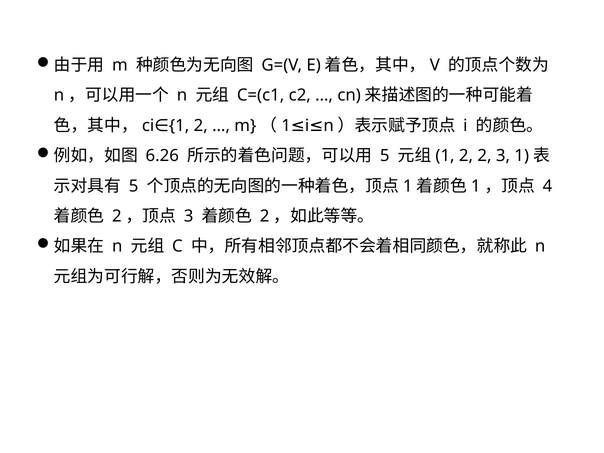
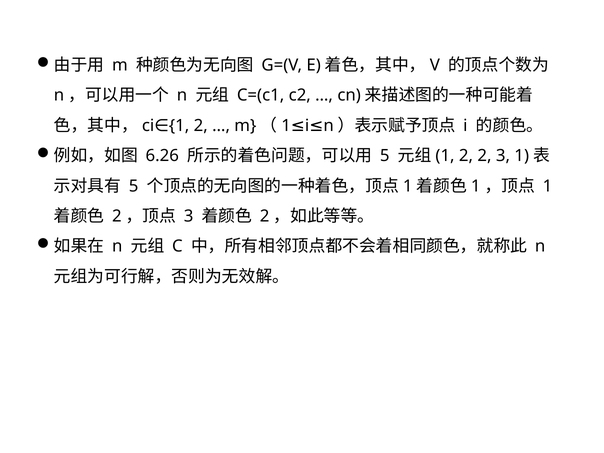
4: 4 -> 1 (548, 186)
